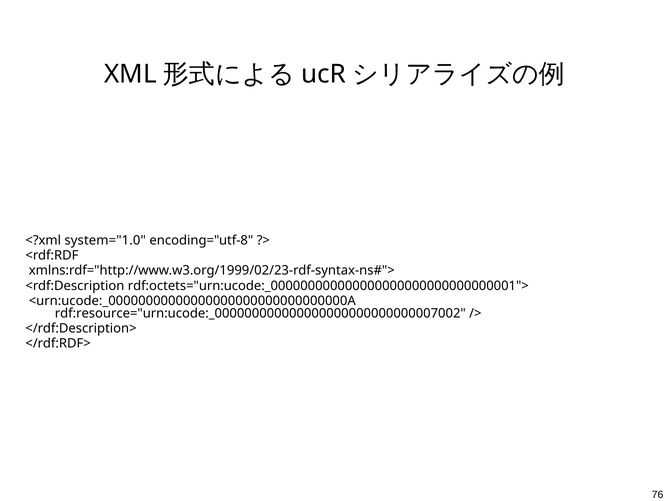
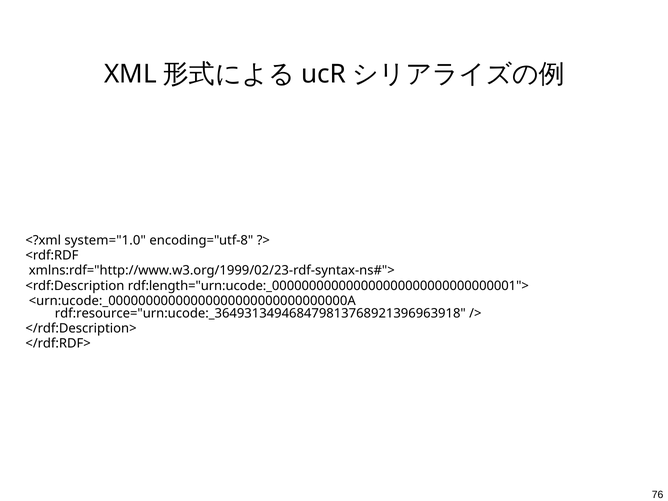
rdf:octets="urn:ucode:_000000000000000000000000000000001">: rdf:octets="urn:ucode:_000000000000000000000000000000001"> -> rdf:length="urn:ucode:_000000000000000000000000000000001"> (328, 286)
rdf:resource="urn:ucode:_000000000000000000000000000007002: rdf:resource="urn:ucode:_000000000000000000000000000007002 -> rdf:resource="urn:ucode:_364931349468479813768921396963918 (260, 313)
